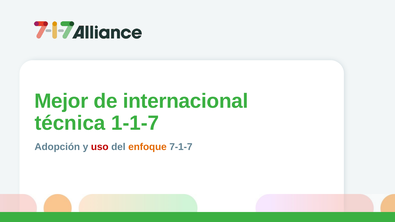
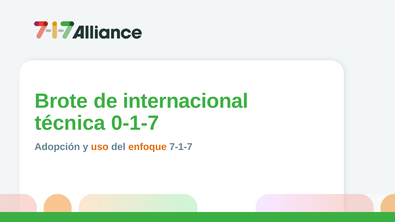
Mejor: Mejor -> Brote (61, 101)
1-1-7: 1-1-7 -> 0-1-7 (135, 123)
uso colour: red -> orange (100, 147)
